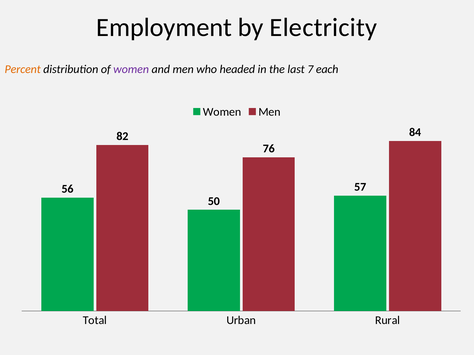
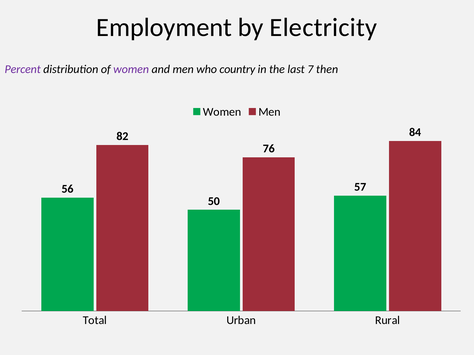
Percent colour: orange -> purple (23, 70)
headed: headed -> country (237, 70)
each: each -> then (327, 70)
